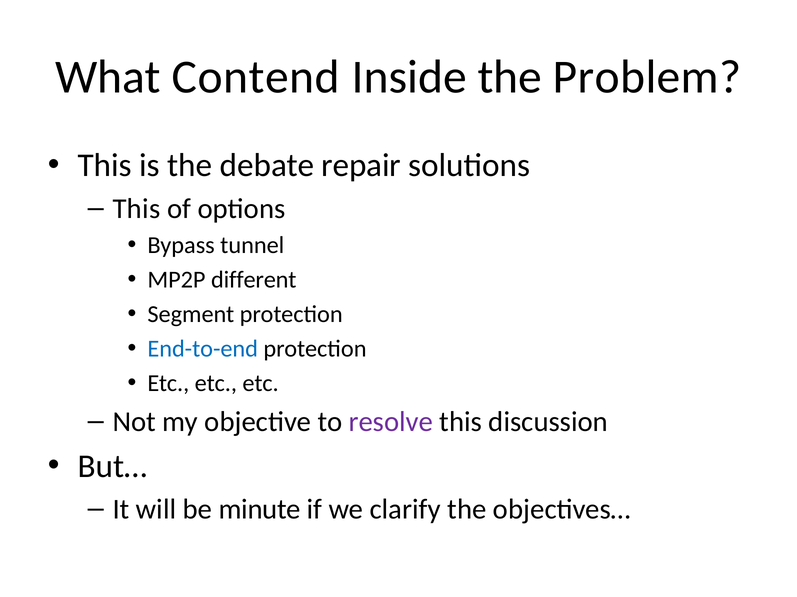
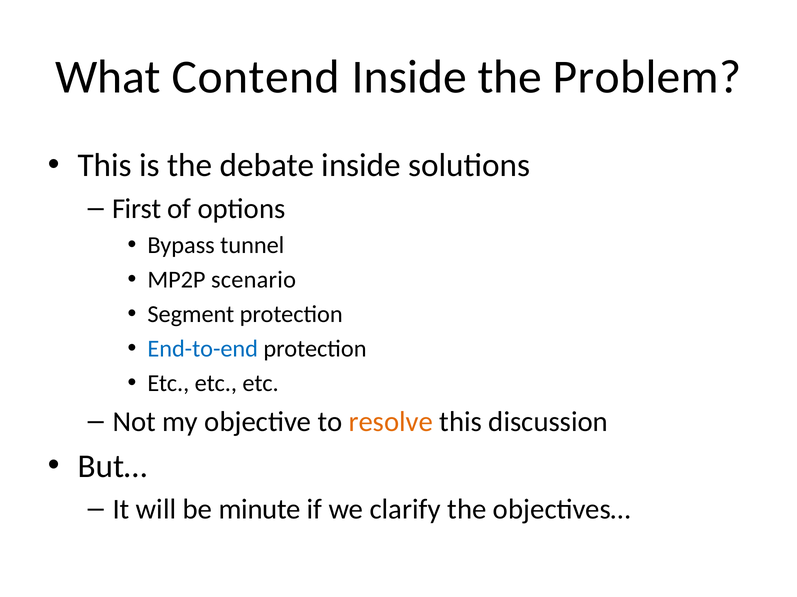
debate repair: repair -> inside (361, 166)
This: This -> First (137, 209)
different: different -> scenario (254, 280)
resolve colour: purple -> orange (391, 422)
